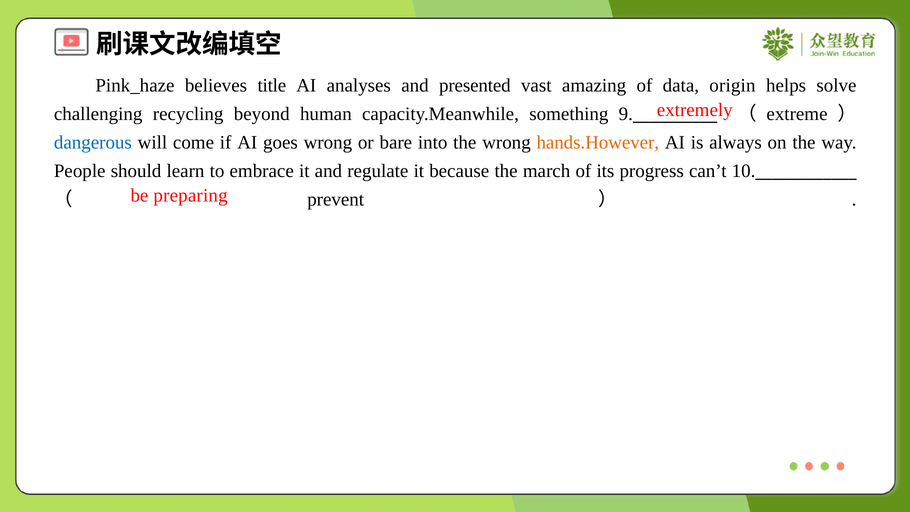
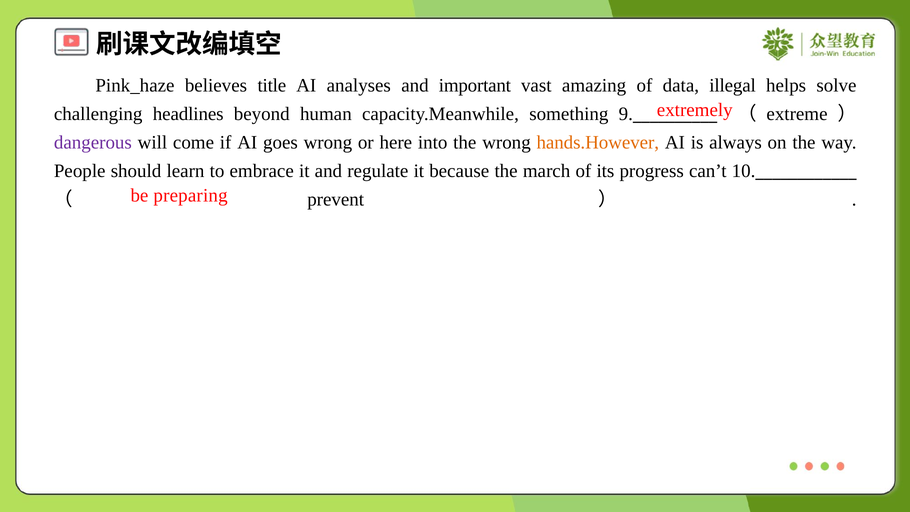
presented: presented -> important (475, 86)
origin: origin -> illegal (733, 86)
recycling: recycling -> headlines (188, 114)
dangerous colour: blue -> purple (93, 142)
bare: bare -> here (396, 142)
